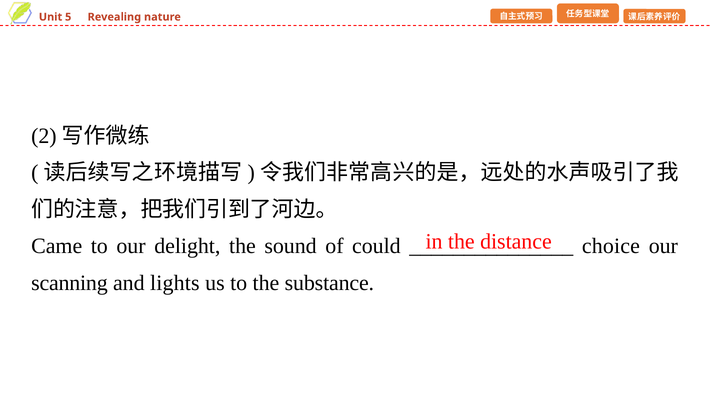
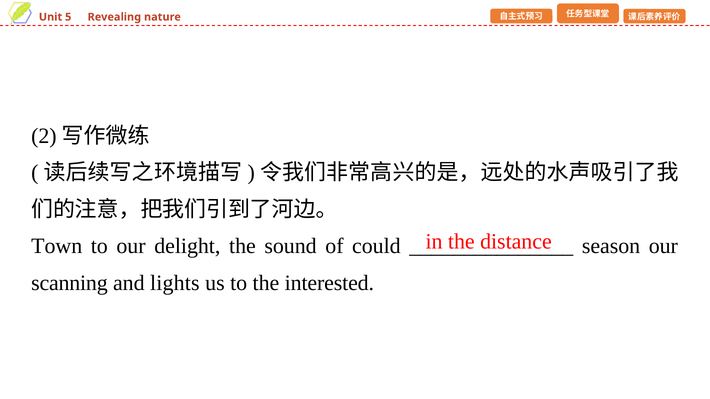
Came: Came -> Town (57, 246)
choice: choice -> season (611, 246)
substance: substance -> interested (329, 283)
